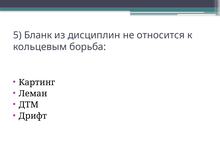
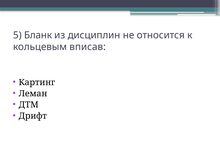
борьба: борьба -> вписав (88, 47)
